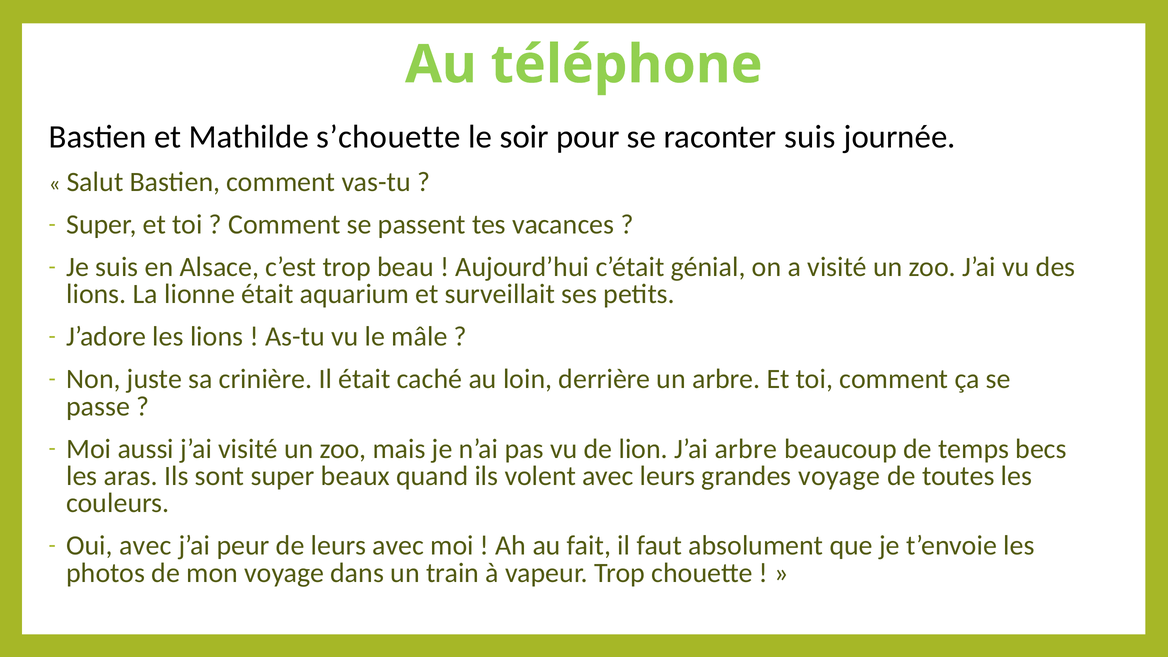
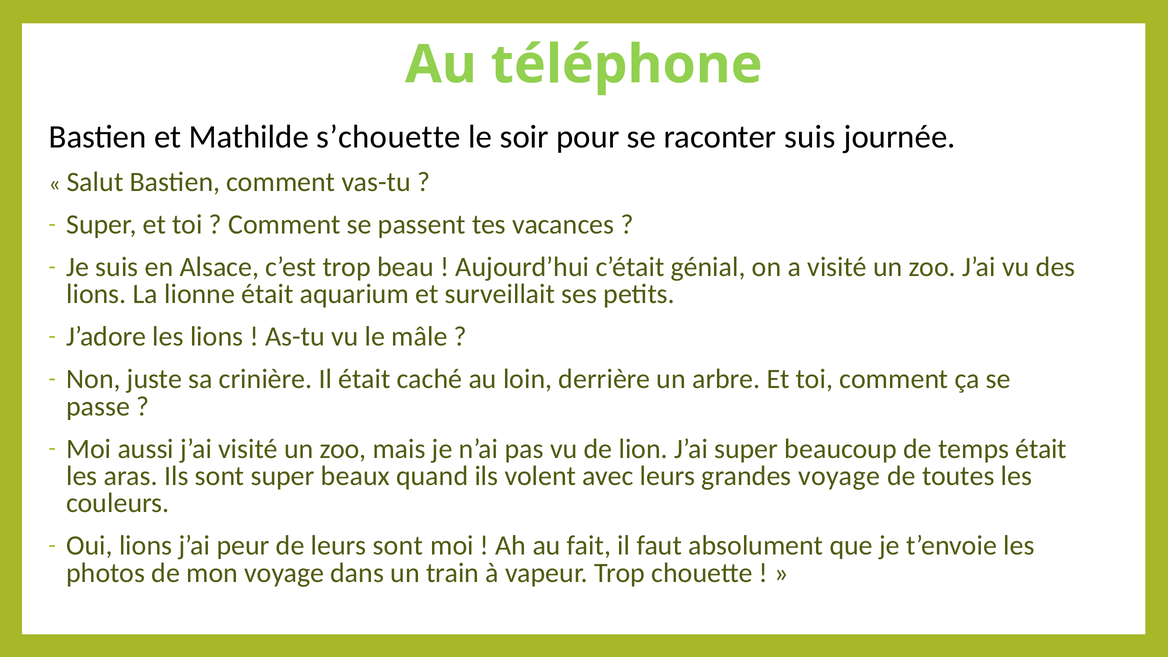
J’ai arbre: arbre -> super (746, 449)
temps becs: becs -> était (1041, 449)
Oui avec: avec -> lions (146, 546)
leurs avec: avec -> sont (398, 546)
